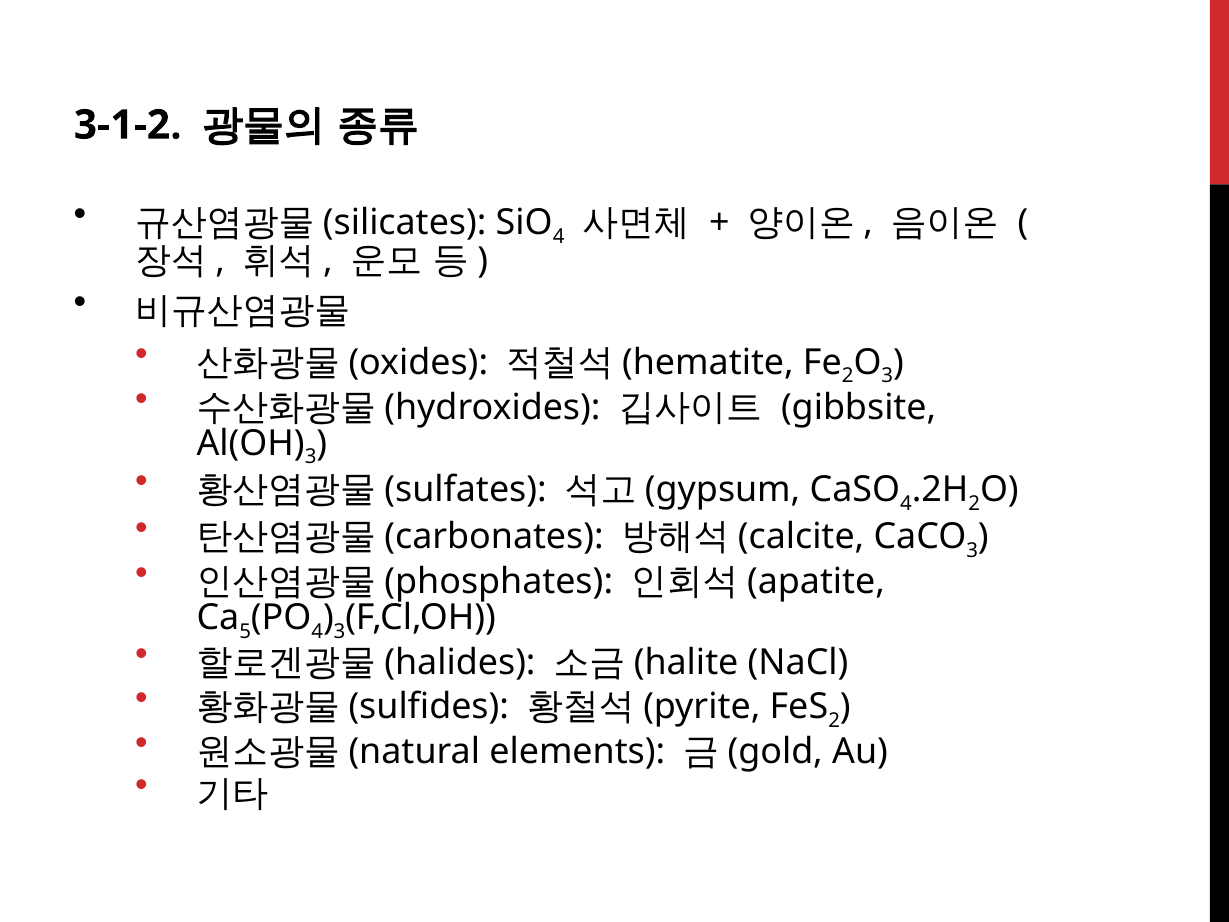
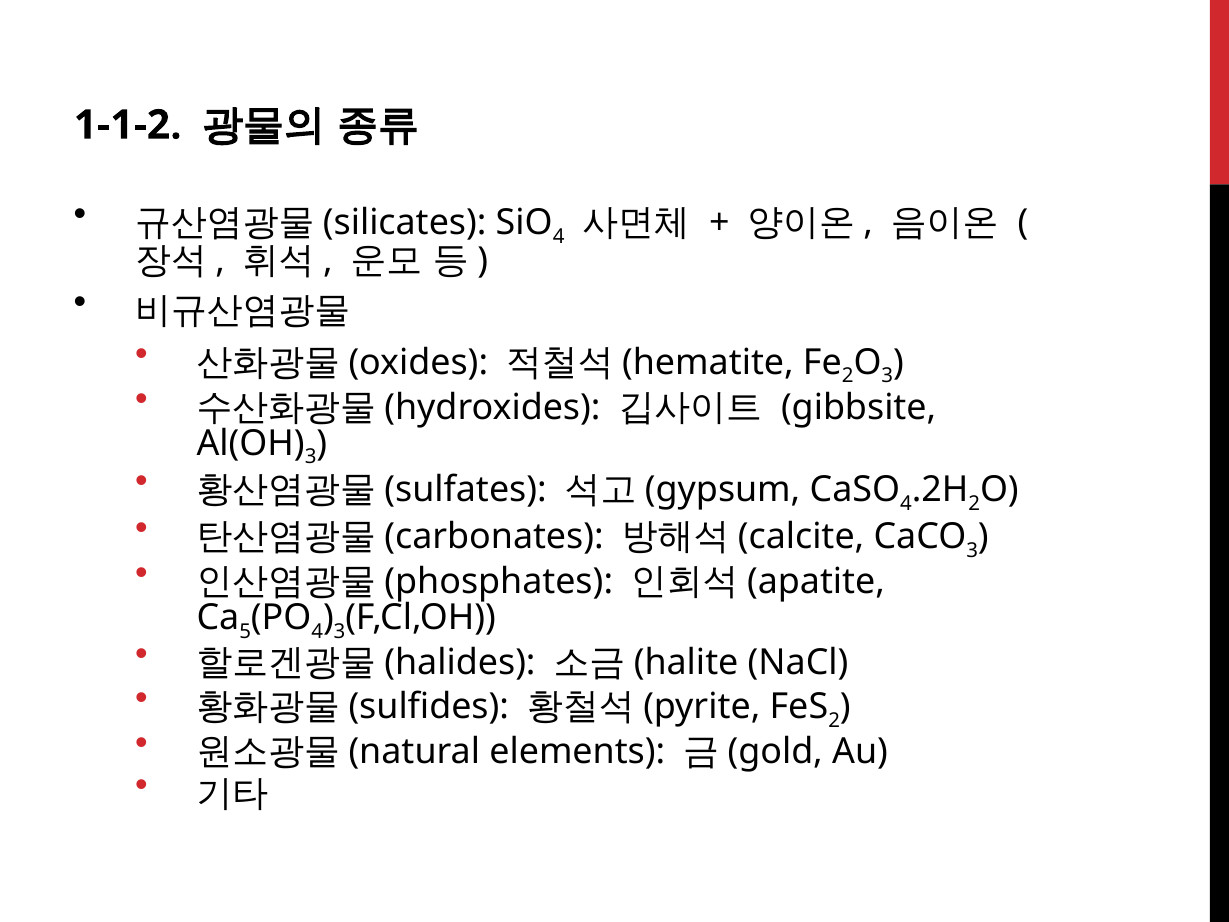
3-1-2: 3-1-2 -> 1-1-2 (128, 125)
